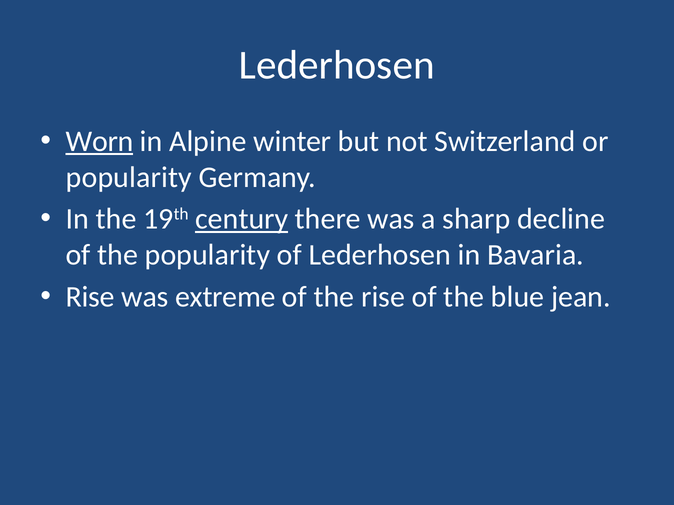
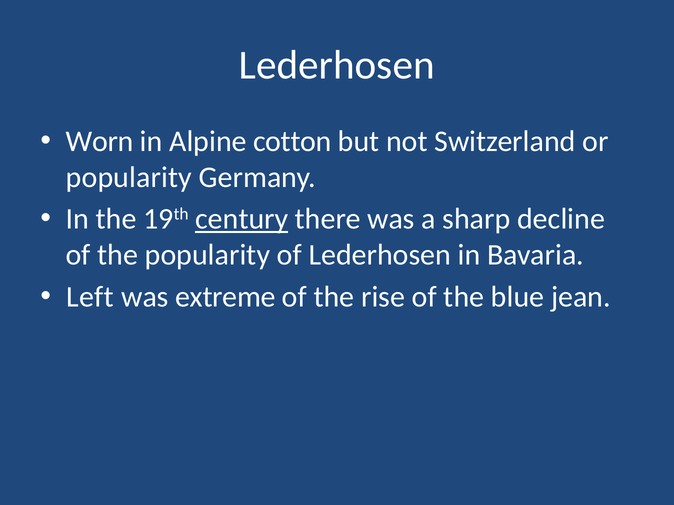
Worn underline: present -> none (100, 141)
winter: winter -> cotton (292, 141)
Rise: Rise -> Left (90, 297)
